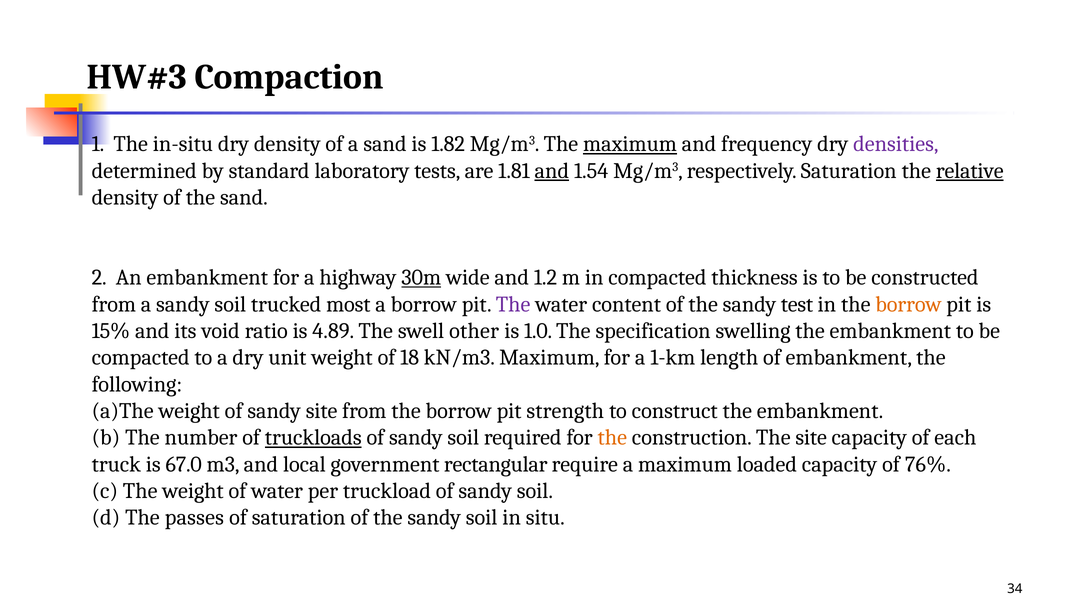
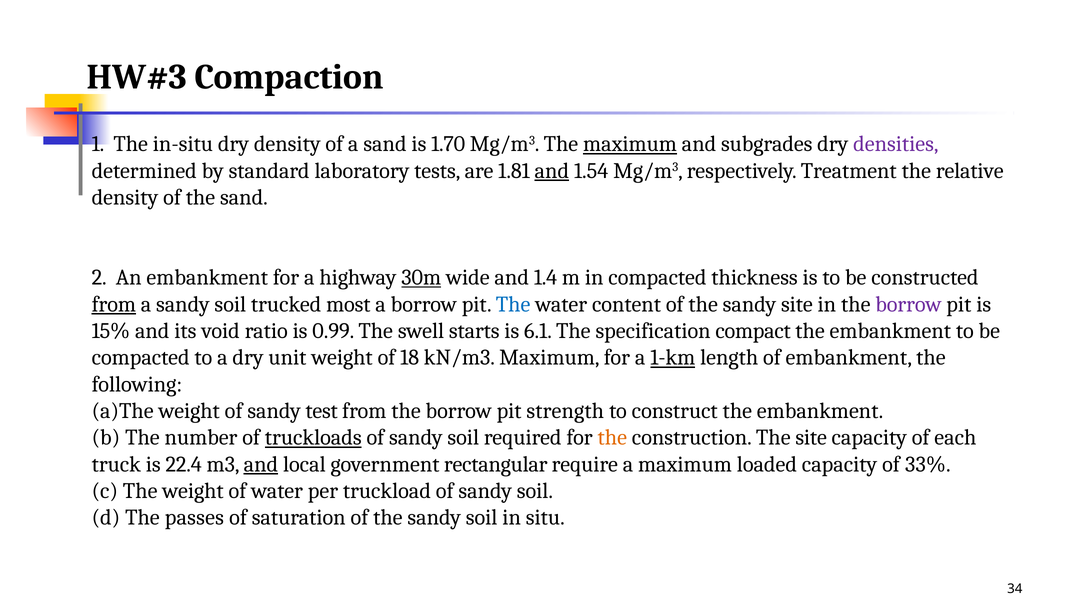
1.82: 1.82 -> 1.70 (448, 144)
frequency: frequency -> subgrades (767, 144)
respectively Saturation: Saturation -> Treatment (849, 171)
relative underline: present -> none (970, 171)
1.2: 1.2 -> 1.4 (546, 278)
from underline: none -> present (114, 304)
The colour: purple -> blue (513, 304)
sandy test: test -> site (797, 304)
borrow colour: orange -> purple (908, 304)
4.89: 4.89 -> 0.99 (333, 331)
other: other -> starts (474, 331)
1.0: 1.0 -> 6.1 (538, 331)
swelling: swelling -> compact (753, 331)
1-km underline: none -> present (673, 358)
sandy site: site -> test (322, 411)
67.0: 67.0 -> 22.4 (184, 464)
and underline: none -> present (261, 464)
76%: 76% -> 33% (928, 464)
